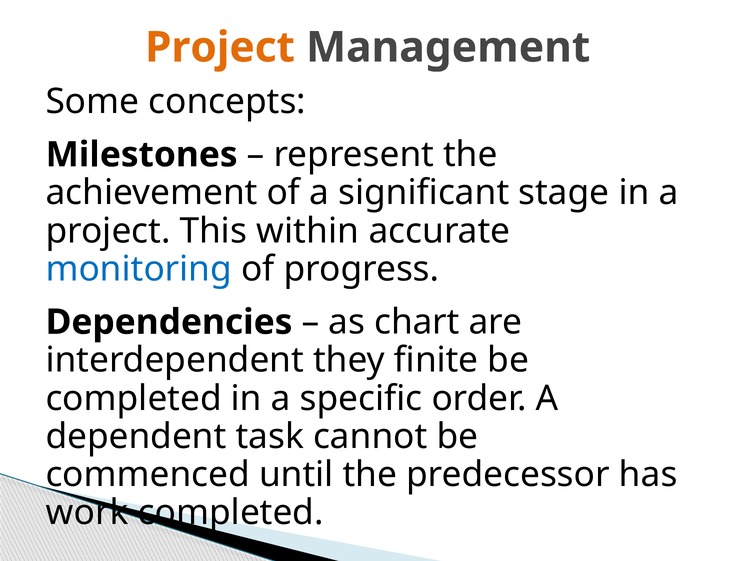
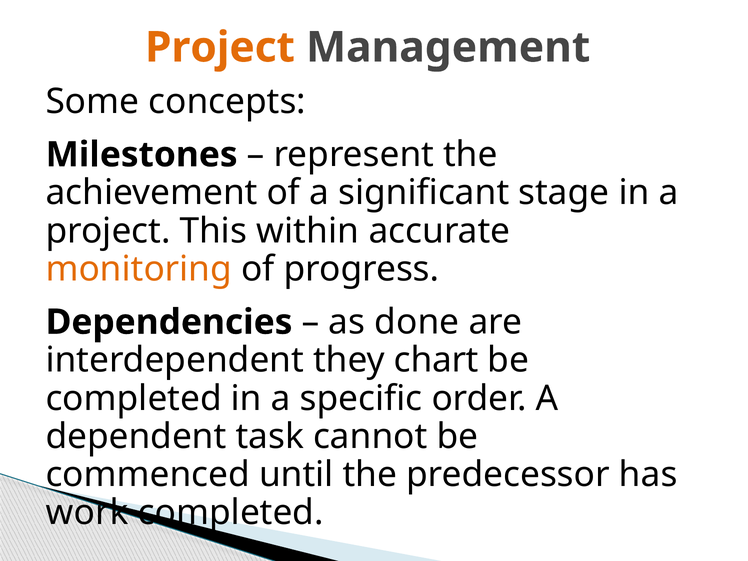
monitoring colour: blue -> orange (139, 269)
chart: chart -> done (417, 322)
finite: finite -> chart (436, 360)
